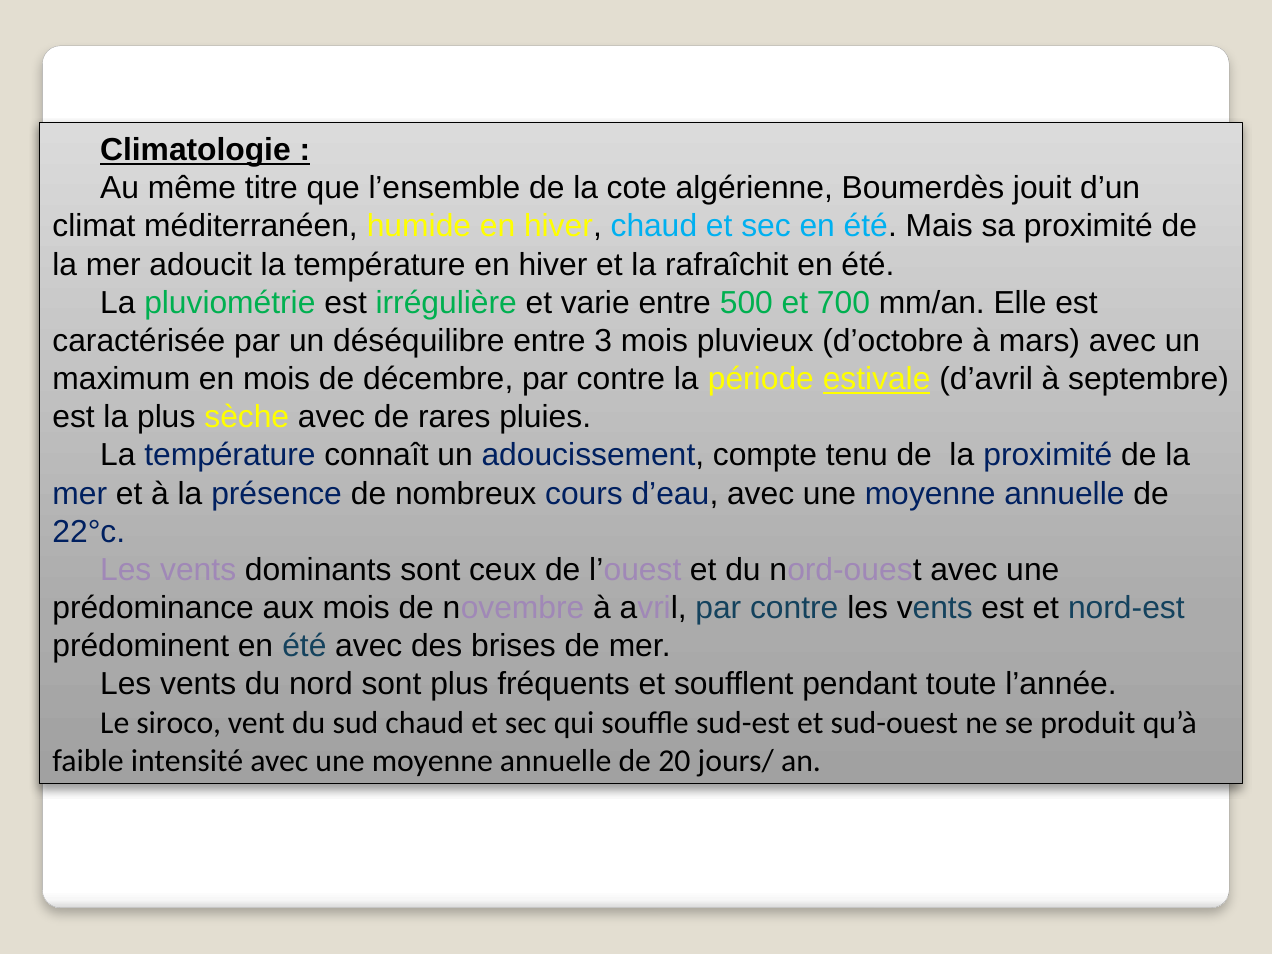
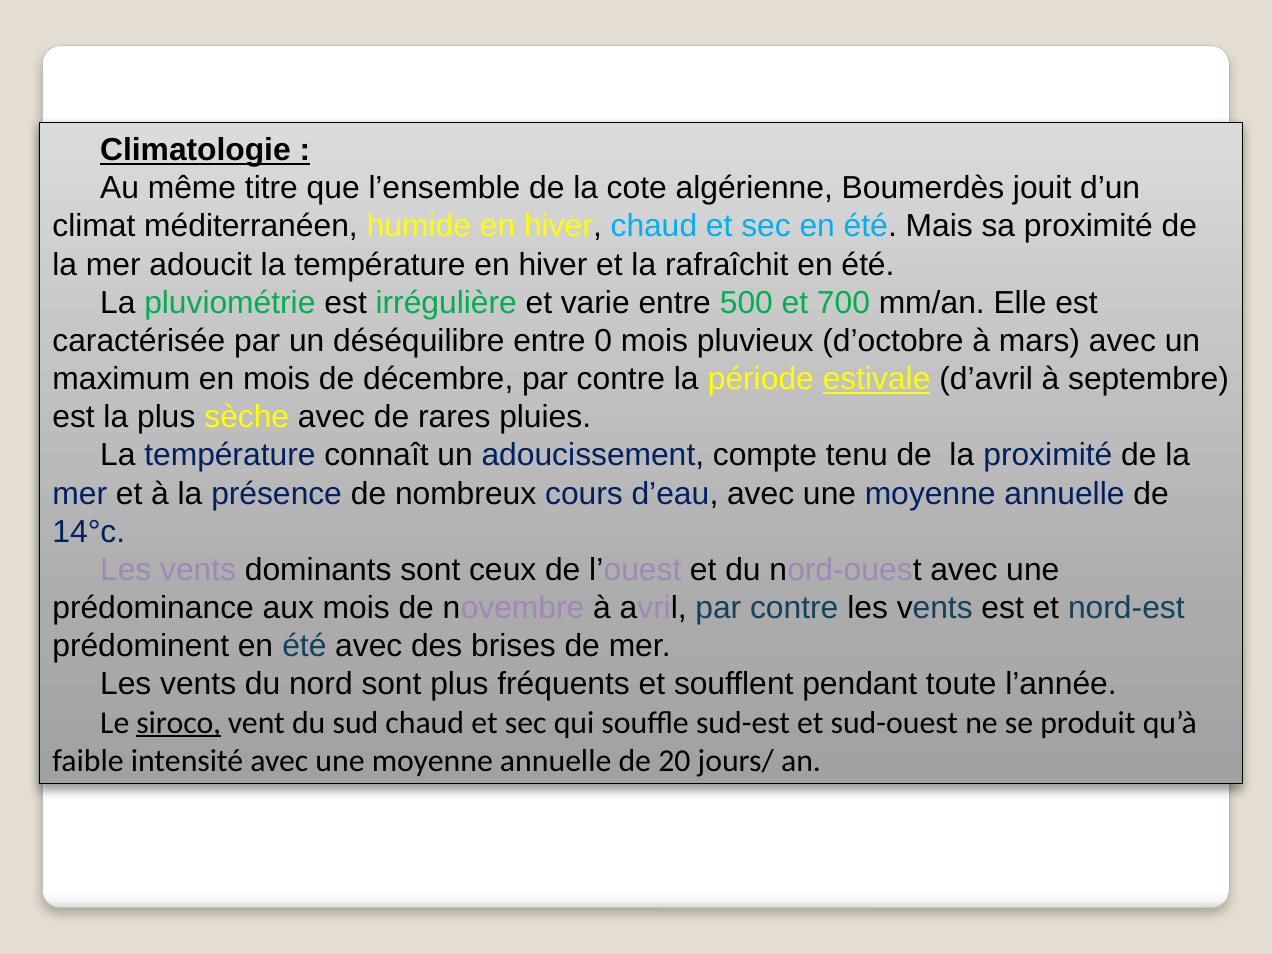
3: 3 -> 0 (603, 341)
22°c: 22°c -> 14°c (89, 532)
siroco underline: none -> present (179, 723)
